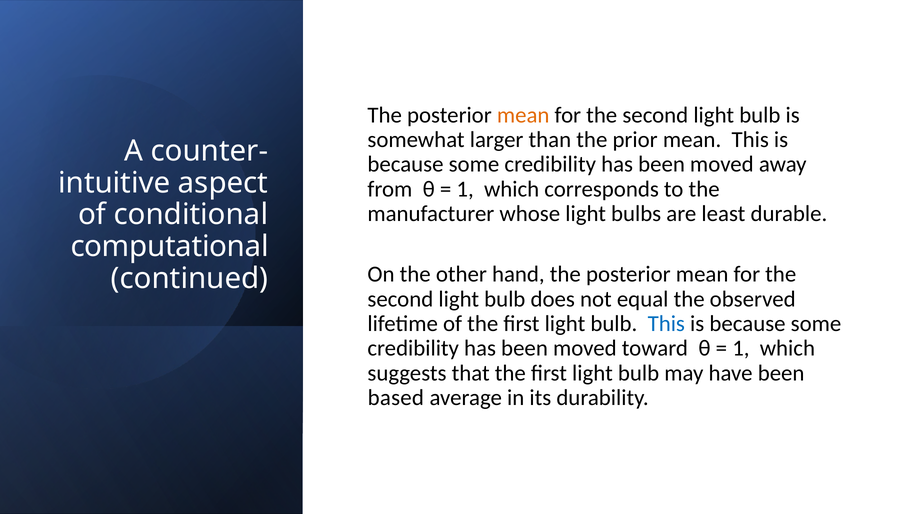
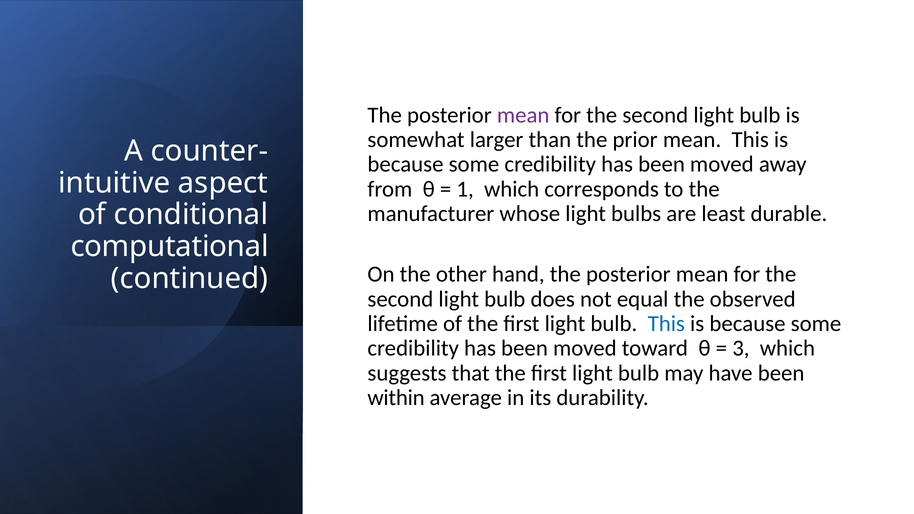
mean colour: orange -> purple (523, 115)
1: 1 -> 3 (741, 348)
based: based -> within (396, 398)
